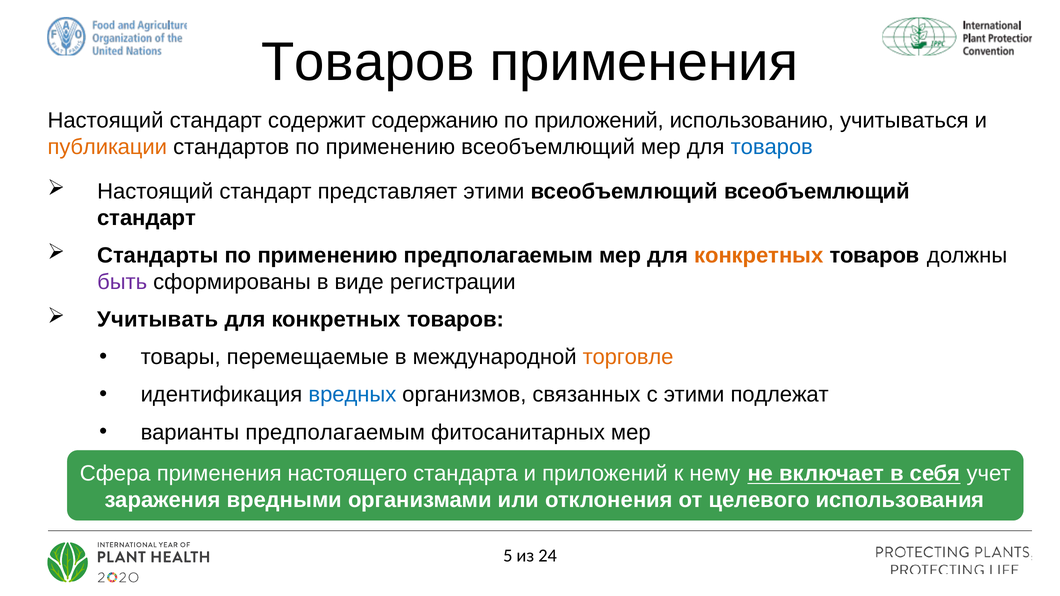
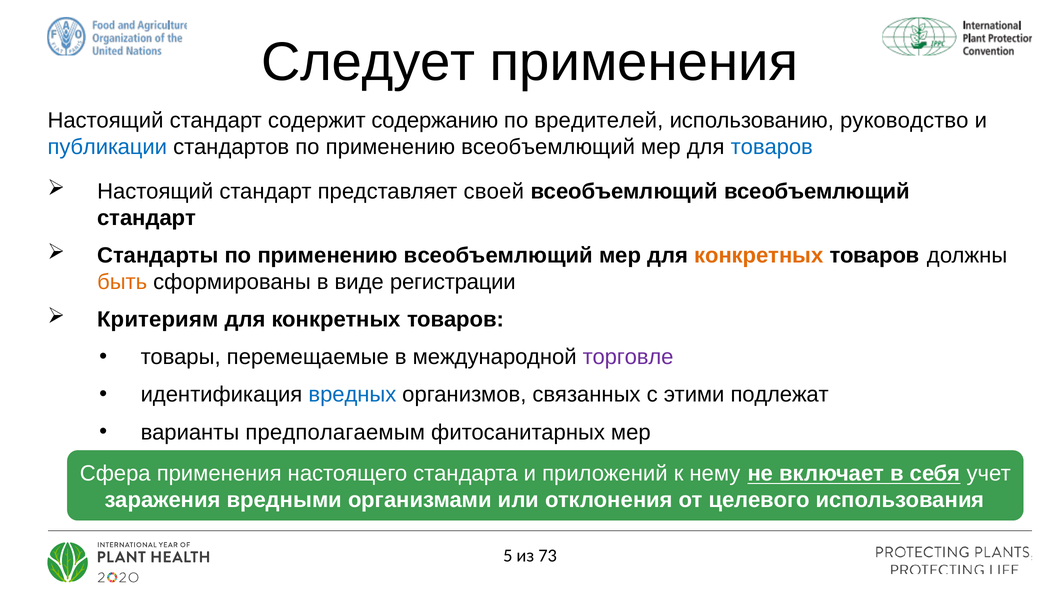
Товаров: Товаров -> Следует (368, 62)
по приложений: приложений -> вредителей (599, 121)
учитываться: учитываться -> руководство (904, 121)
публикации colour: orange -> blue (107, 147)
представляет этими: этими -> своей (494, 192)
Стандарты по применению предполагаемым: предполагаемым -> всеобъемлющий (498, 256)
быть colour: purple -> orange (122, 282)
Учитывать: Учитывать -> Критериям (158, 320)
торговле colour: orange -> purple (628, 357)
24: 24 -> 73 (548, 556)
